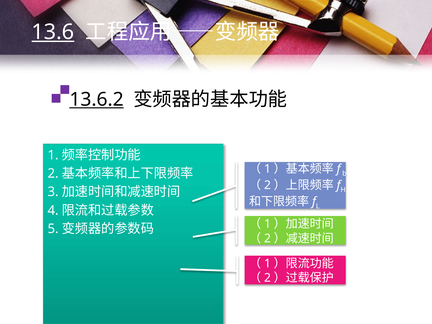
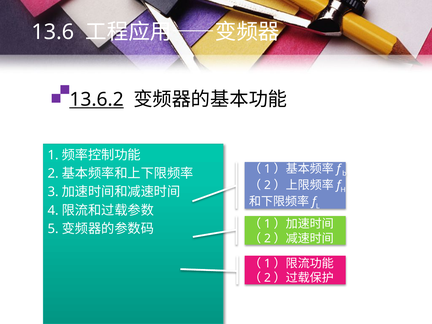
13.6 underline: present -> none (53, 32)
